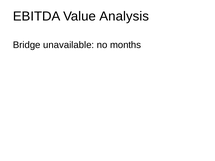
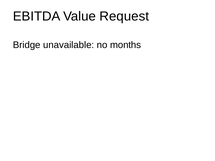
Analysis: Analysis -> Request (124, 16)
